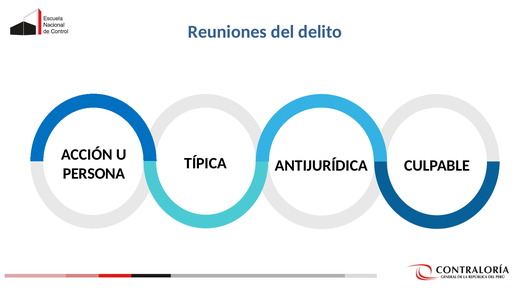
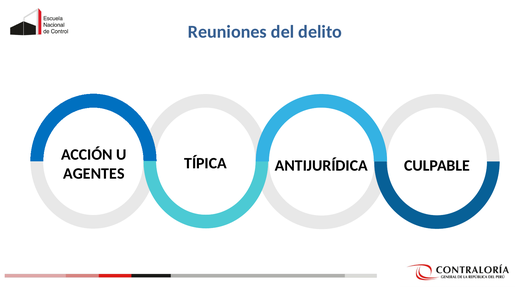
PERSONA: PERSONA -> AGENTES (94, 174)
